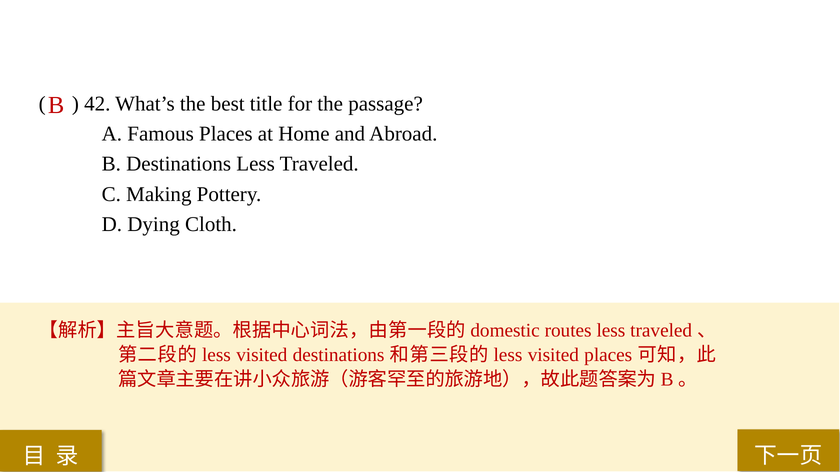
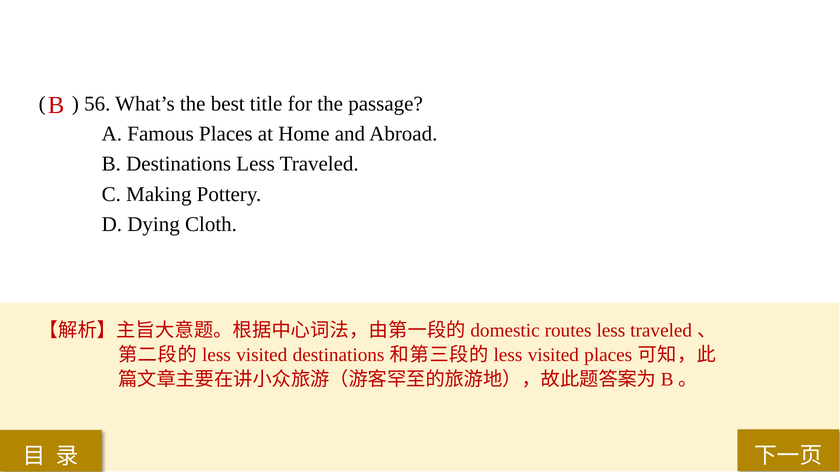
42: 42 -> 56 (97, 104)
